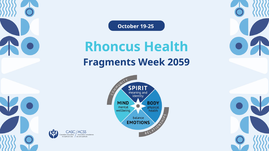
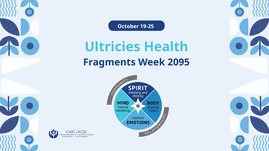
Rhoncus: Rhoncus -> Ultricies (112, 47)
2059: 2059 -> 2095 (179, 62)
